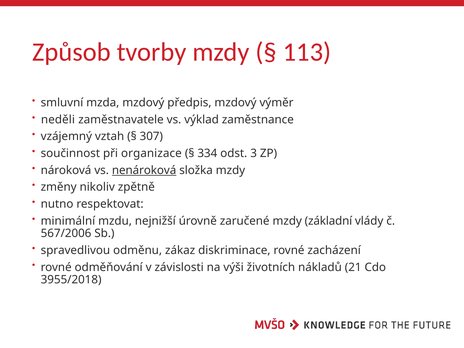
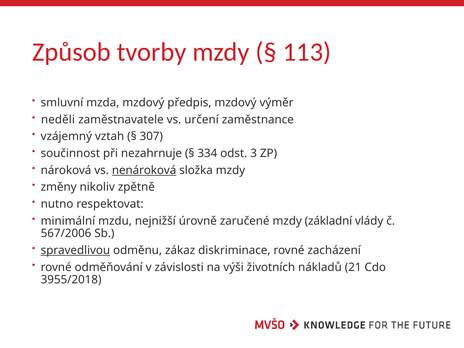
výklad: výklad -> určení (202, 120)
organizace: organizace -> nezahrnuje (151, 153)
spravedlivou underline: none -> present (75, 250)
